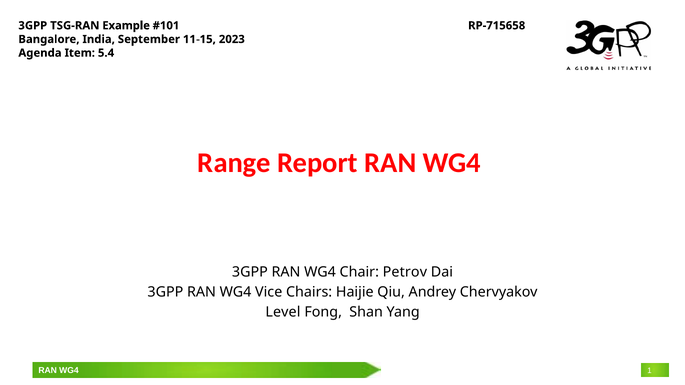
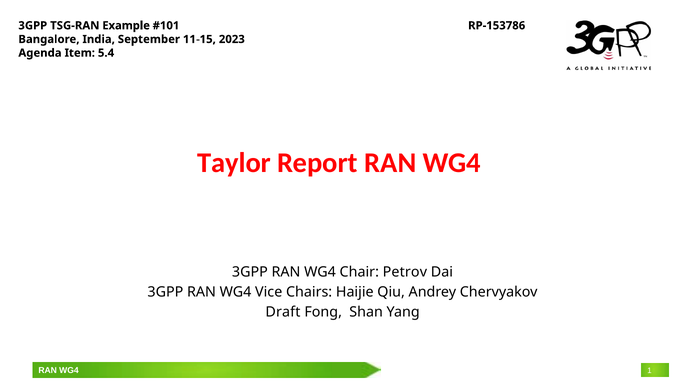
RP-715658: RP-715658 -> RP-153786 (497, 26)
Range: Range -> Taylor (234, 163)
Level: Level -> Draft (283, 312)
